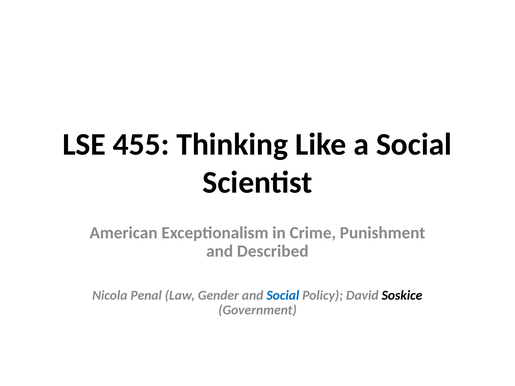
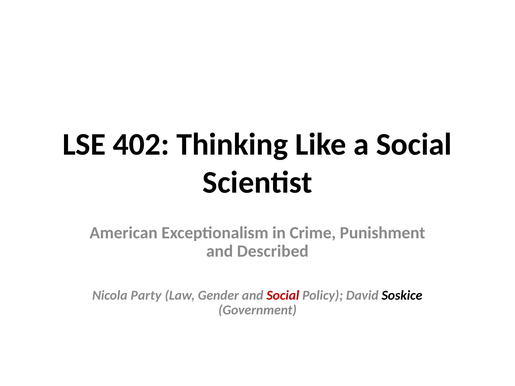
455: 455 -> 402 (141, 145)
Penal: Penal -> Party (146, 296)
Social colour: blue -> red (283, 296)
